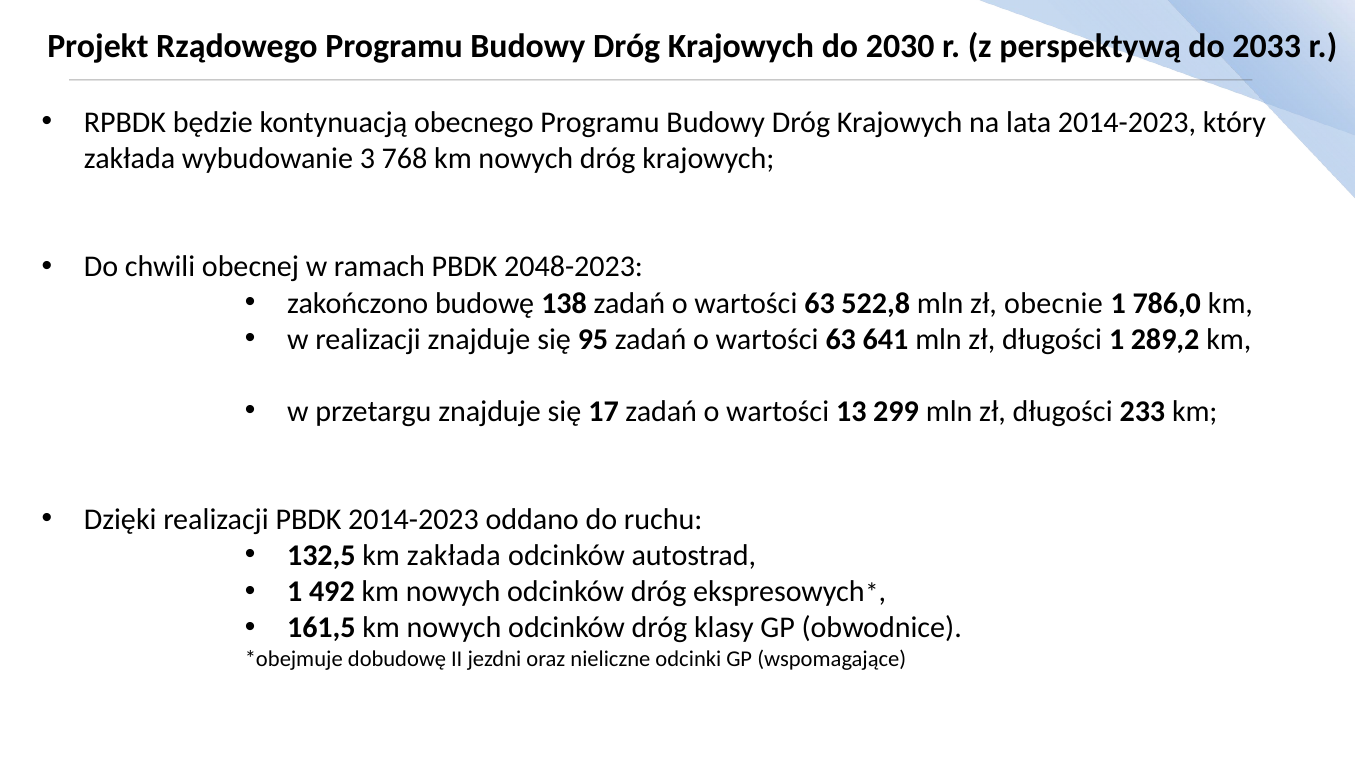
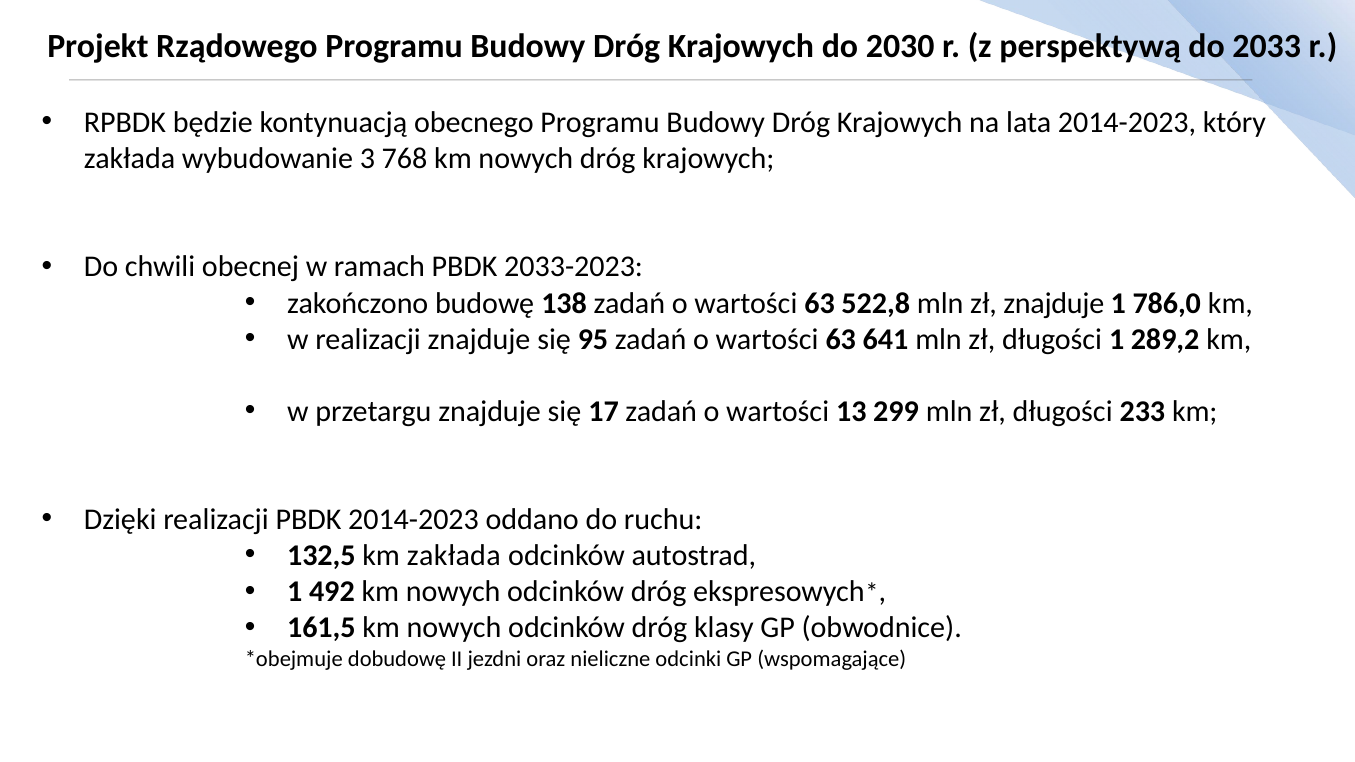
2048-2023: 2048-2023 -> 2033-2023 (574, 267)
zł obecnie: obecnie -> znajduje (1054, 303)
